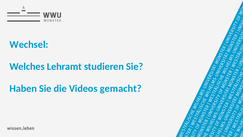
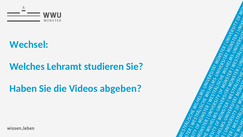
gemacht: gemacht -> abgeben (121, 88)
